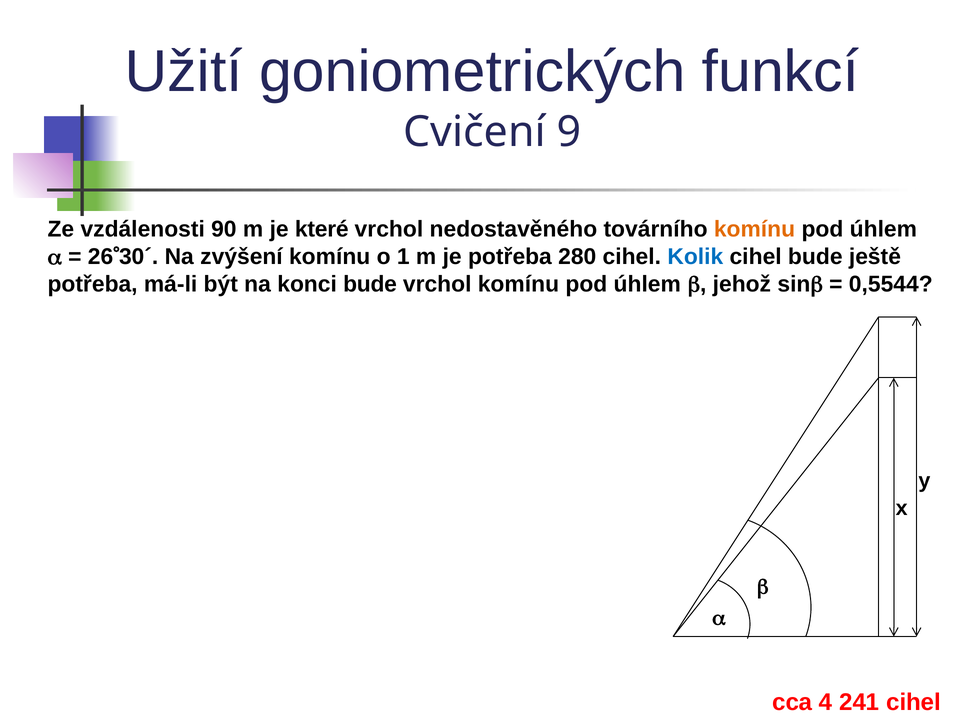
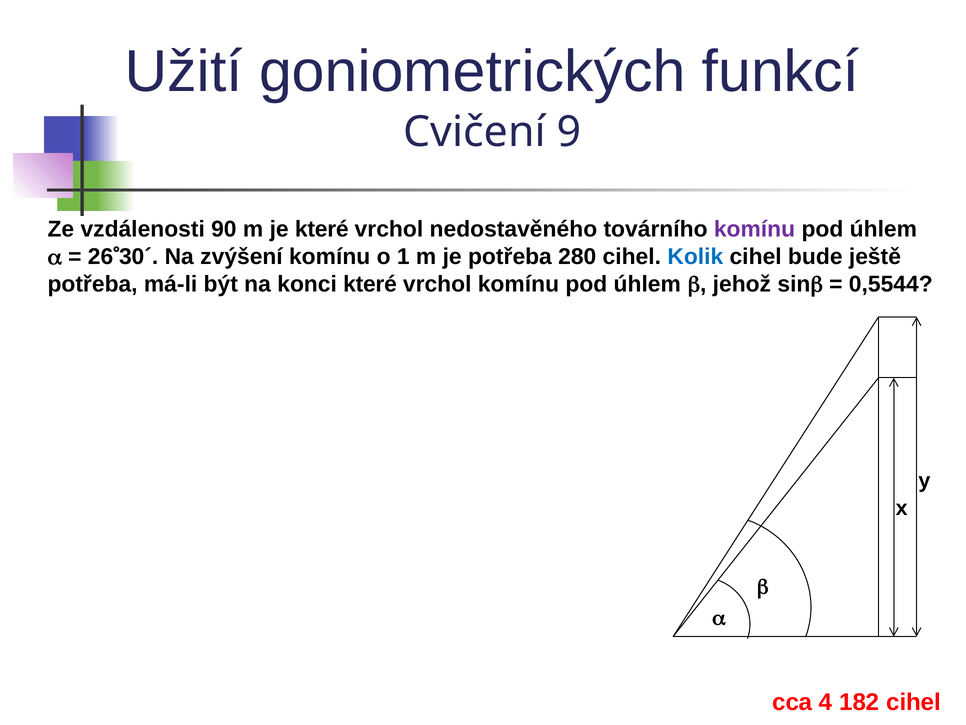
komínu colour: orange -> purple (754, 229)
konci bude: bude -> které (370, 284)
241: 241 -> 182 (859, 702)
